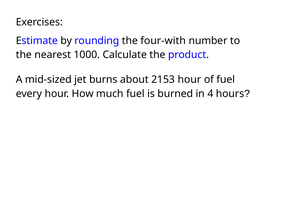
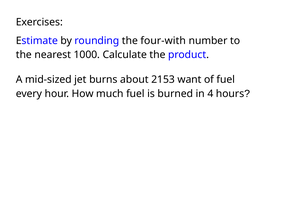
2153 hour: hour -> want (189, 80)
